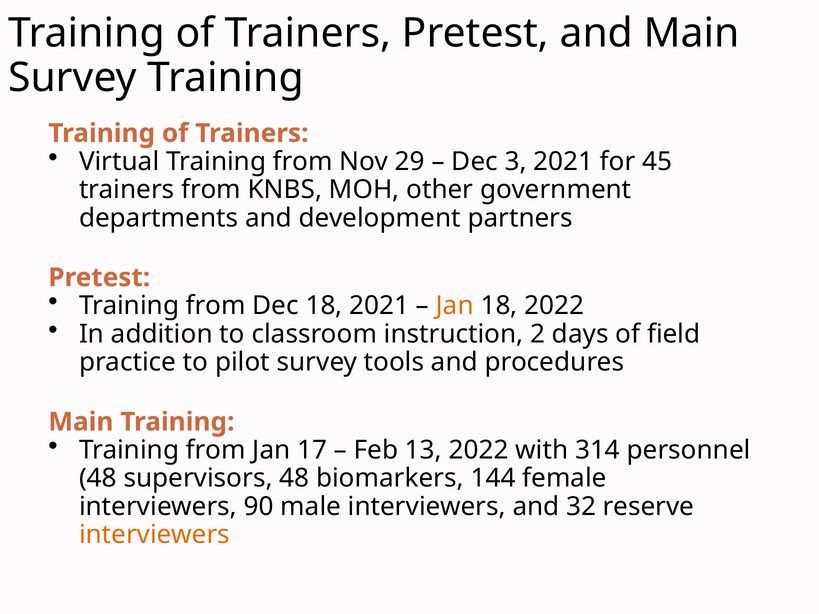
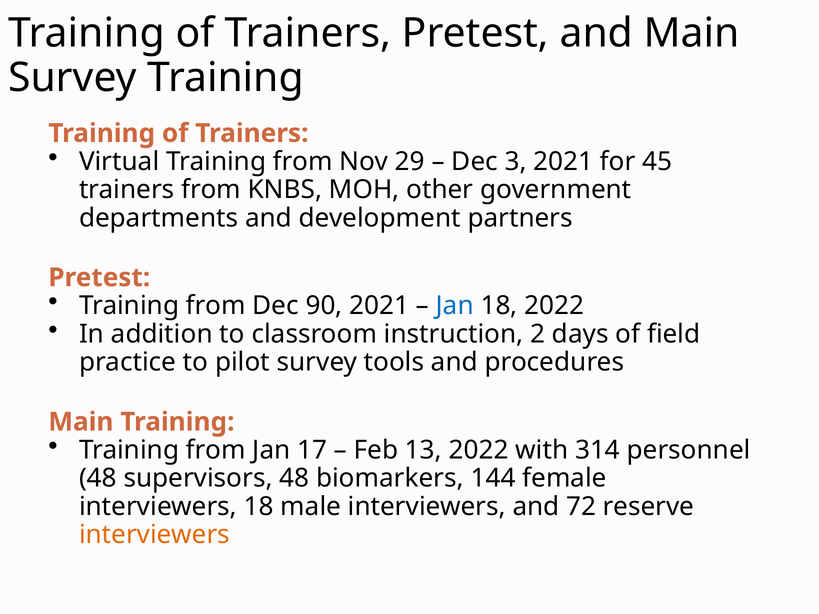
Dec 18: 18 -> 90 (324, 306)
Jan colour: orange -> blue (455, 306)
interviewers 90: 90 -> 18 (259, 507)
32: 32 -> 72 (581, 507)
